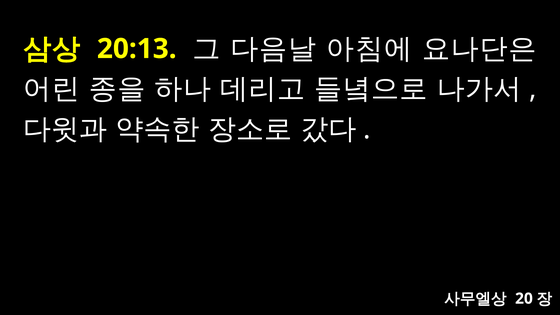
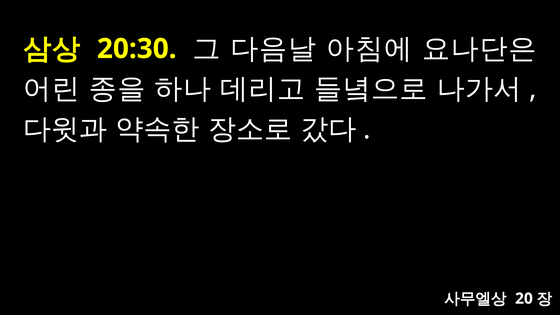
20:13: 20:13 -> 20:30 (137, 49)
